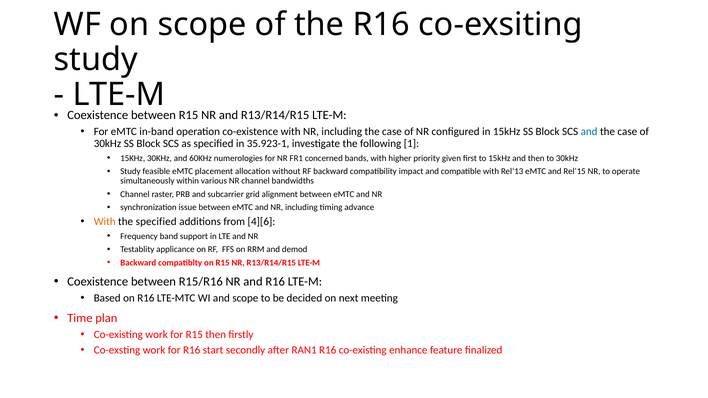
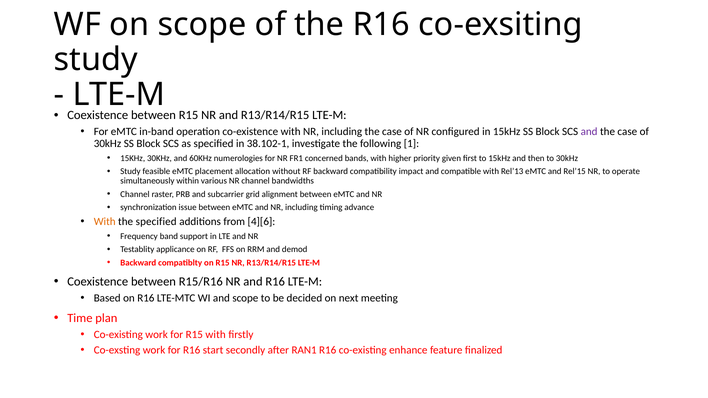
and colour: blue -> purple (589, 132)
35.923-1: 35.923-1 -> 38.102-1 (268, 144)
R15 then: then -> with (216, 335)
